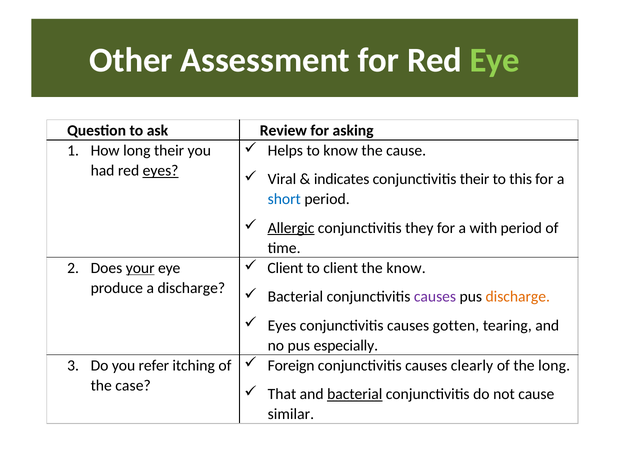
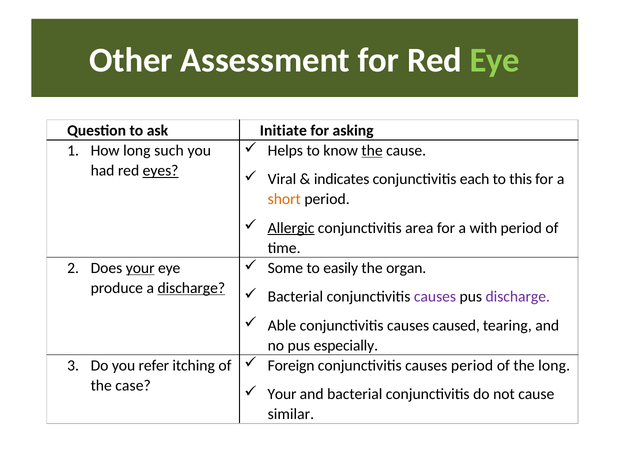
Review: Review -> Initiate (283, 130)
the underline: none -> present (372, 150)
long their: their -> such (169, 150)
conjunctivitis their: their -> each (475, 179)
short colour: blue -> orange (284, 199)
they: they -> area (419, 228)
Client: Client -> Some (285, 268)
to client: client -> easily (341, 268)
the know: know -> organ (406, 268)
discharge underline: none -> present (191, 288)
discharge colour: orange -> purple (518, 297)
Eyes: Eyes -> Able (282, 325)
gotten: gotten -> caused (456, 325)
causes clearly: clearly -> period (472, 365)
That: That -> Your (282, 394)
bacterial underline: present -> none (355, 394)
